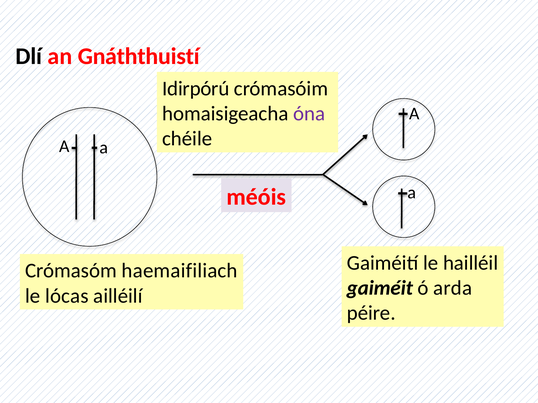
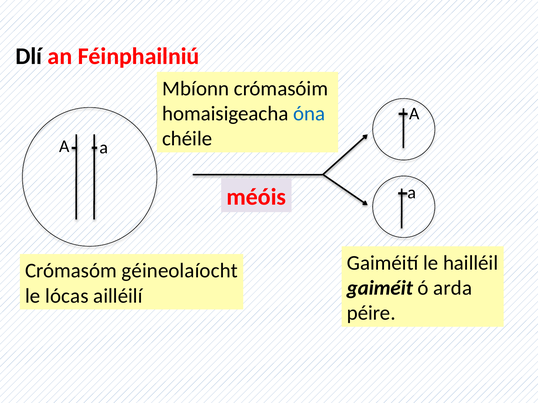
Gnáththuistí: Gnáththuistí -> Féinphailniú (139, 56)
Idirpórú: Idirpórú -> Mbíonn (196, 89)
óna colour: purple -> blue (309, 114)
haemaifiliach: haemaifiliach -> géineolaíocht (180, 271)
